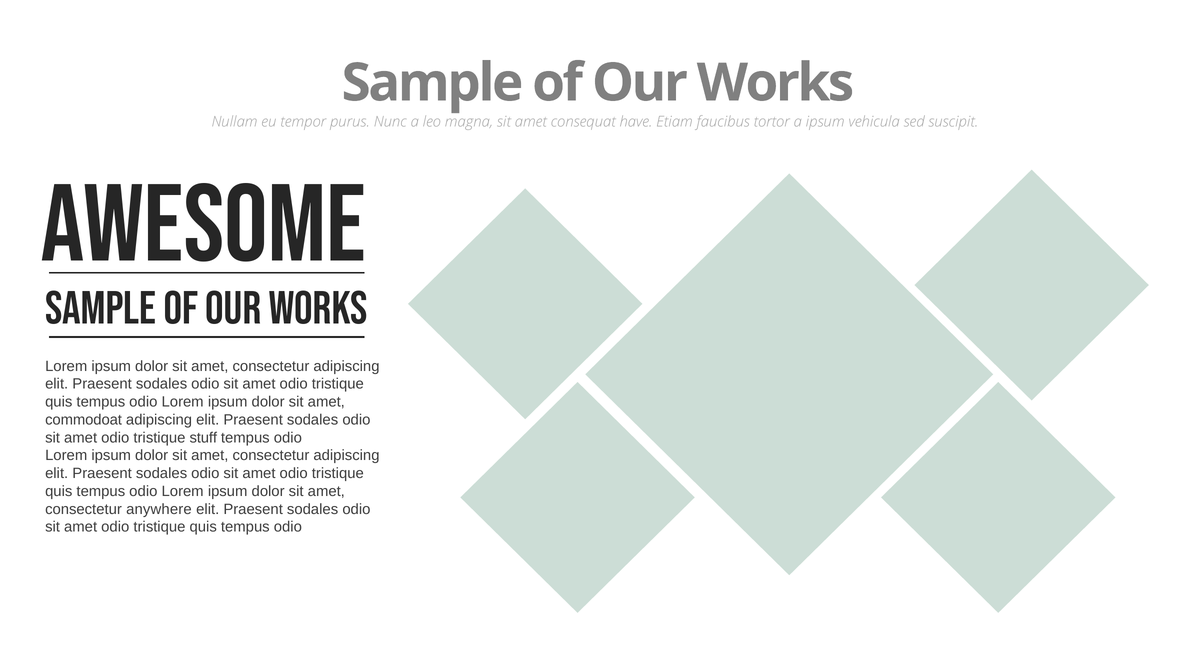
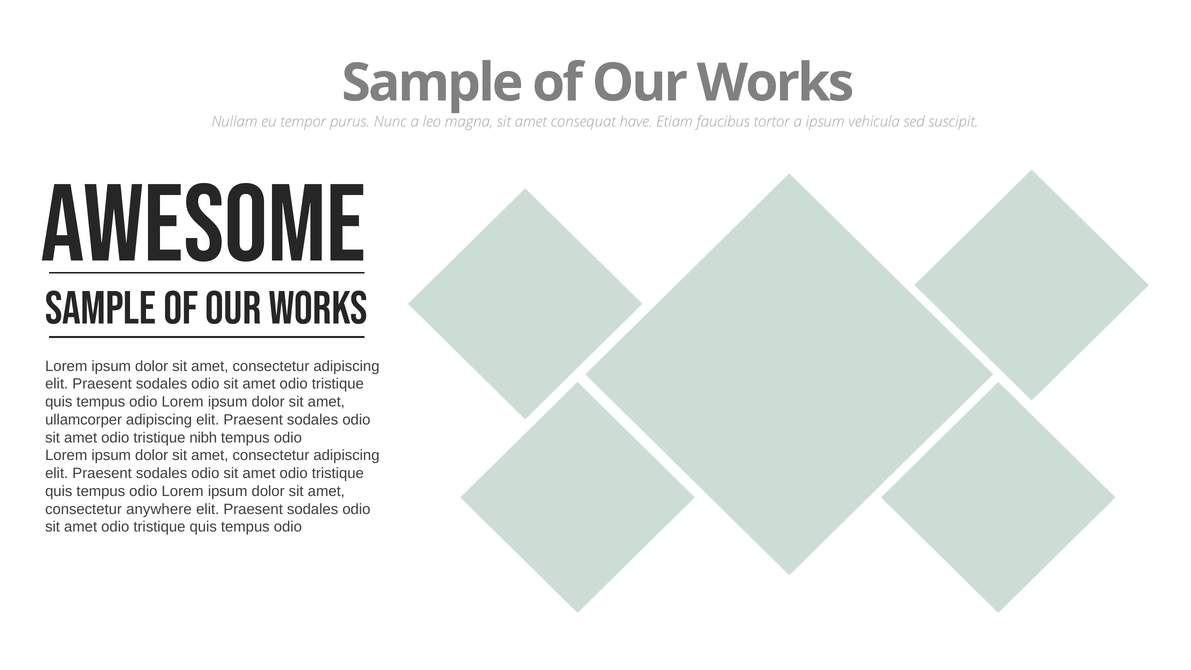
commodoat: commodoat -> ullamcorper (84, 420)
stuff: stuff -> nibh (203, 438)
